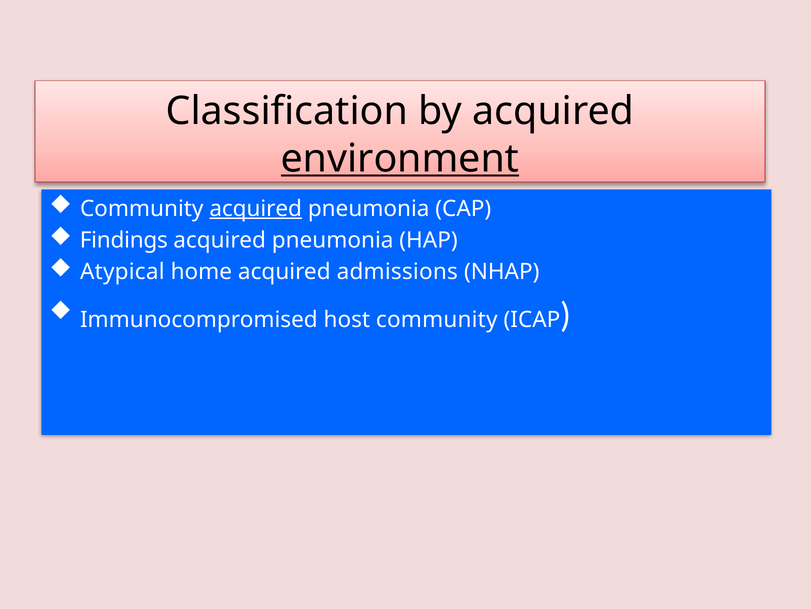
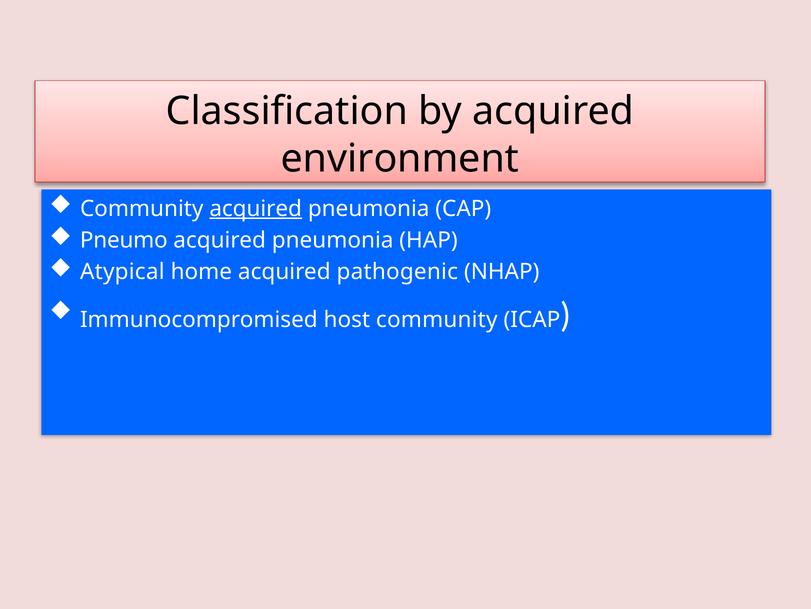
environment underline: present -> none (400, 158)
Findings: Findings -> Pneumo (124, 240)
admissions: admissions -> pathogenic (397, 272)
